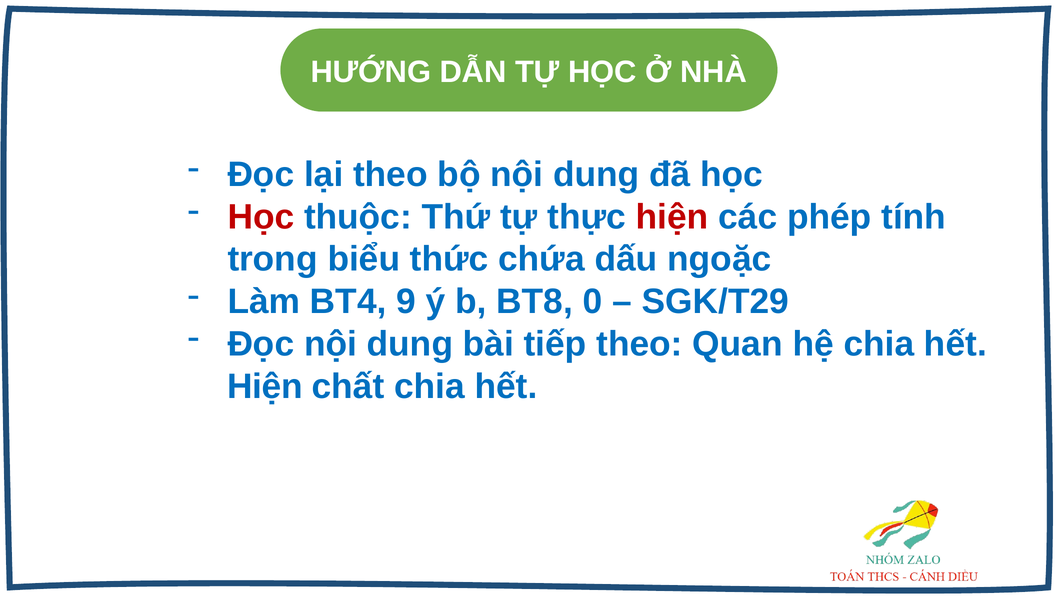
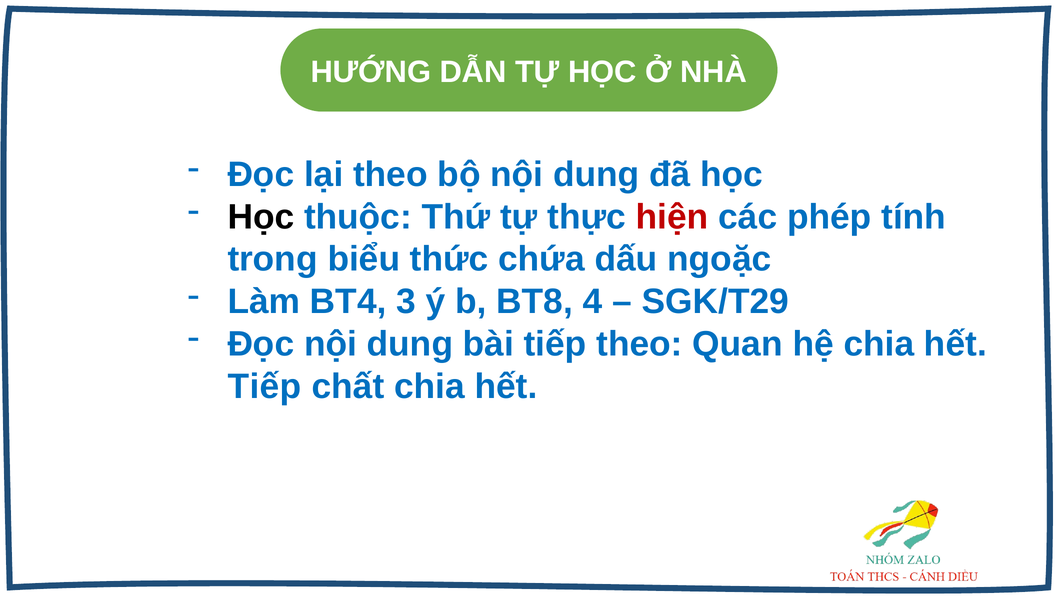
Học colour: red -> black (261, 217)
9: 9 -> 3 (406, 302)
0: 0 -> 4 (593, 302)
Hiện: Hiện -> Tiếp (265, 387)
